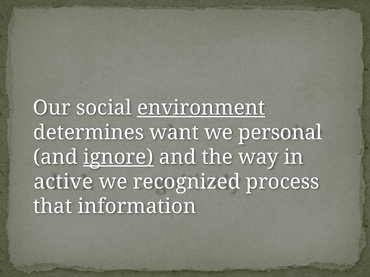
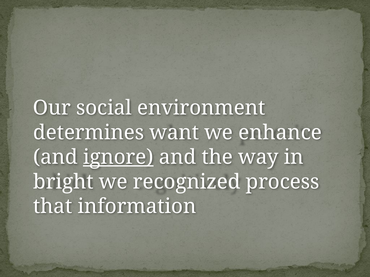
environment underline: present -> none (201, 108)
personal: personal -> enhance (280, 133)
active: active -> bright (63, 182)
